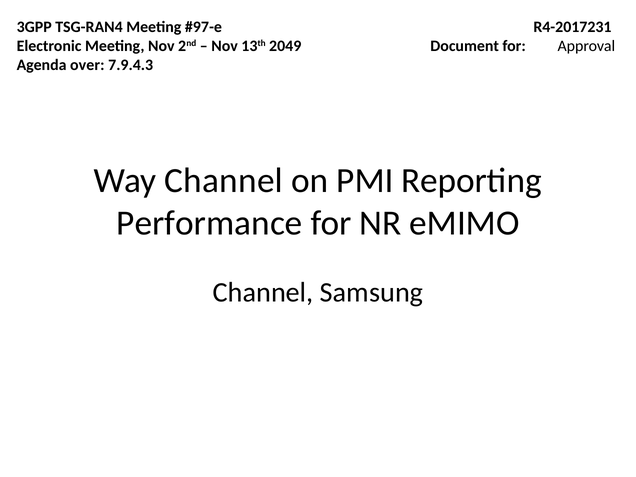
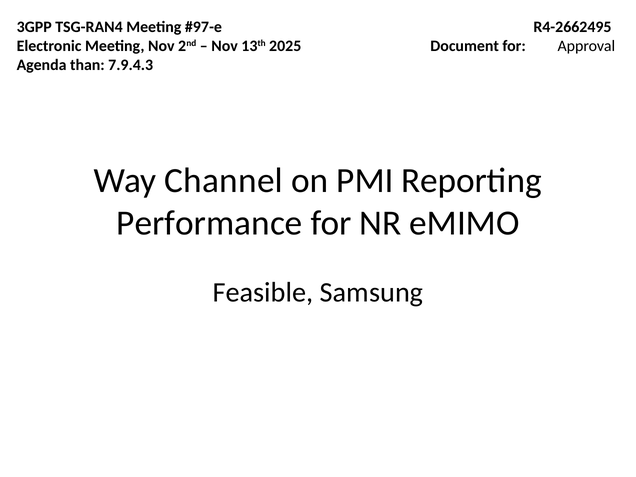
R4-2017231: R4-2017231 -> R4-2662495 (572, 27)
2049: 2049 -> 2025 (285, 46)
over: over -> than (87, 65)
Channel: Channel -> Feasible (263, 292)
